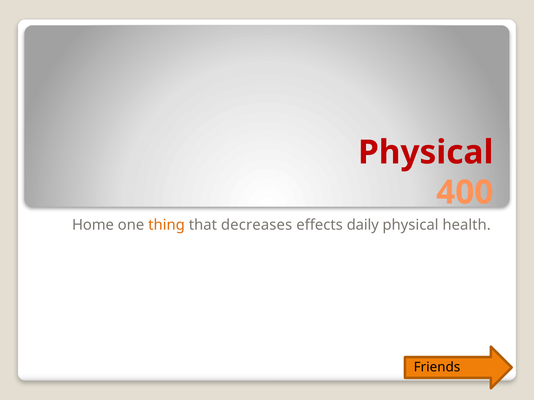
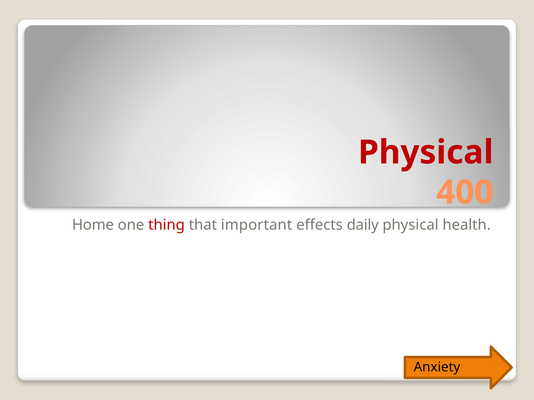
thing colour: orange -> red (167, 225)
decreases: decreases -> important (257, 225)
Friends: Friends -> Anxiety (437, 368)
